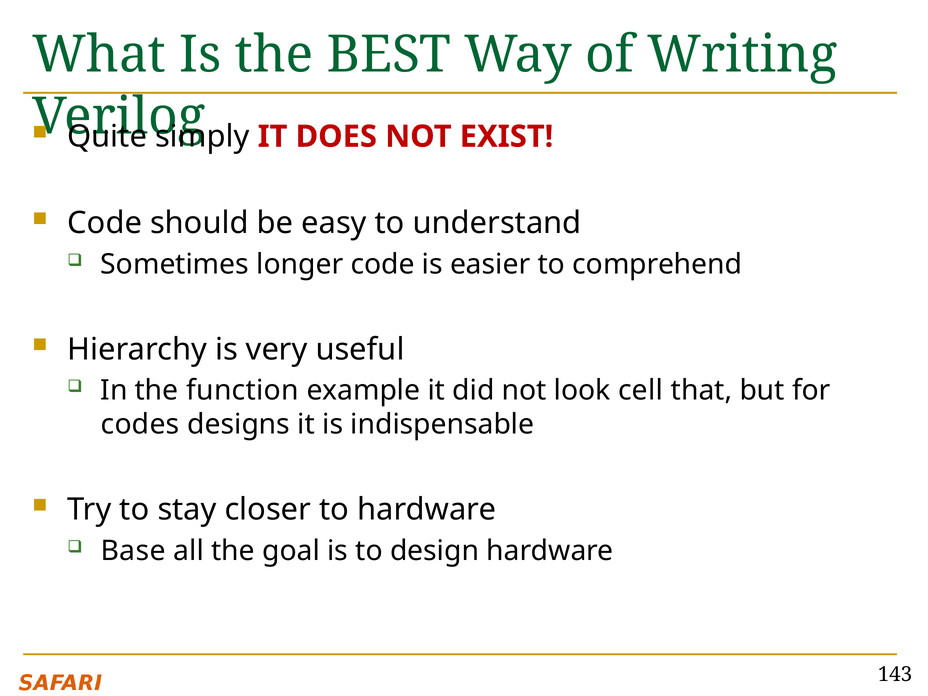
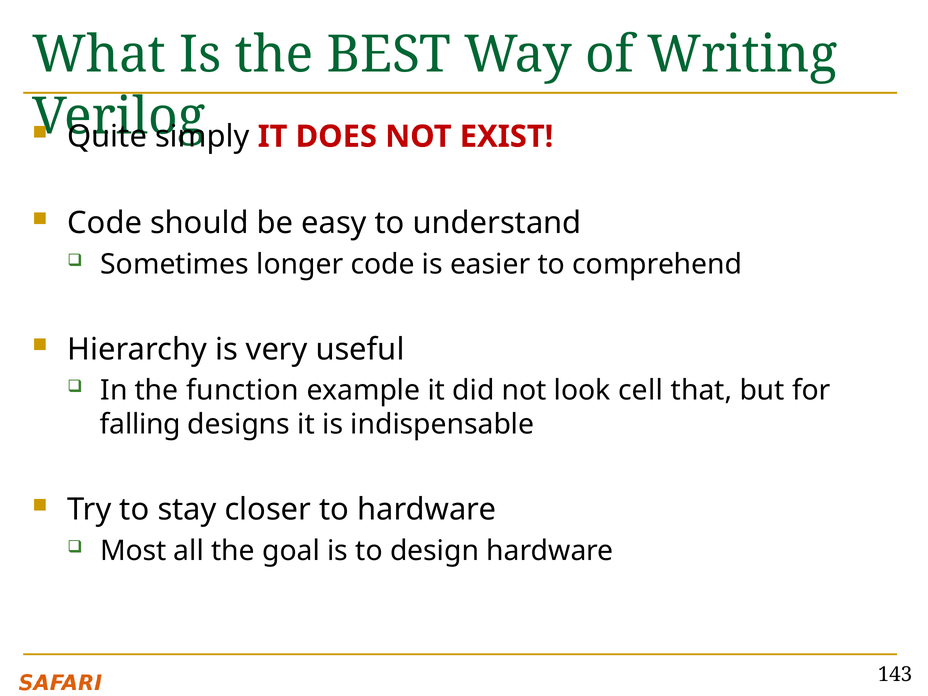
codes: codes -> falling (140, 424)
Base: Base -> Most (133, 551)
